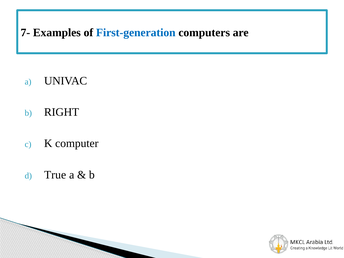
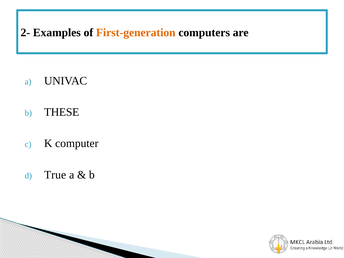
7-: 7- -> 2- (25, 33)
First-generation colour: blue -> orange (136, 33)
RIGHT: RIGHT -> THESE (62, 112)
